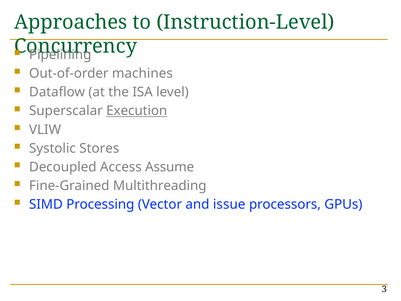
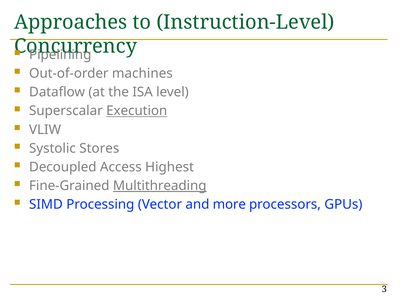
Assume: Assume -> Highest (170, 167)
Multithreading underline: none -> present (160, 186)
issue: issue -> more (229, 204)
